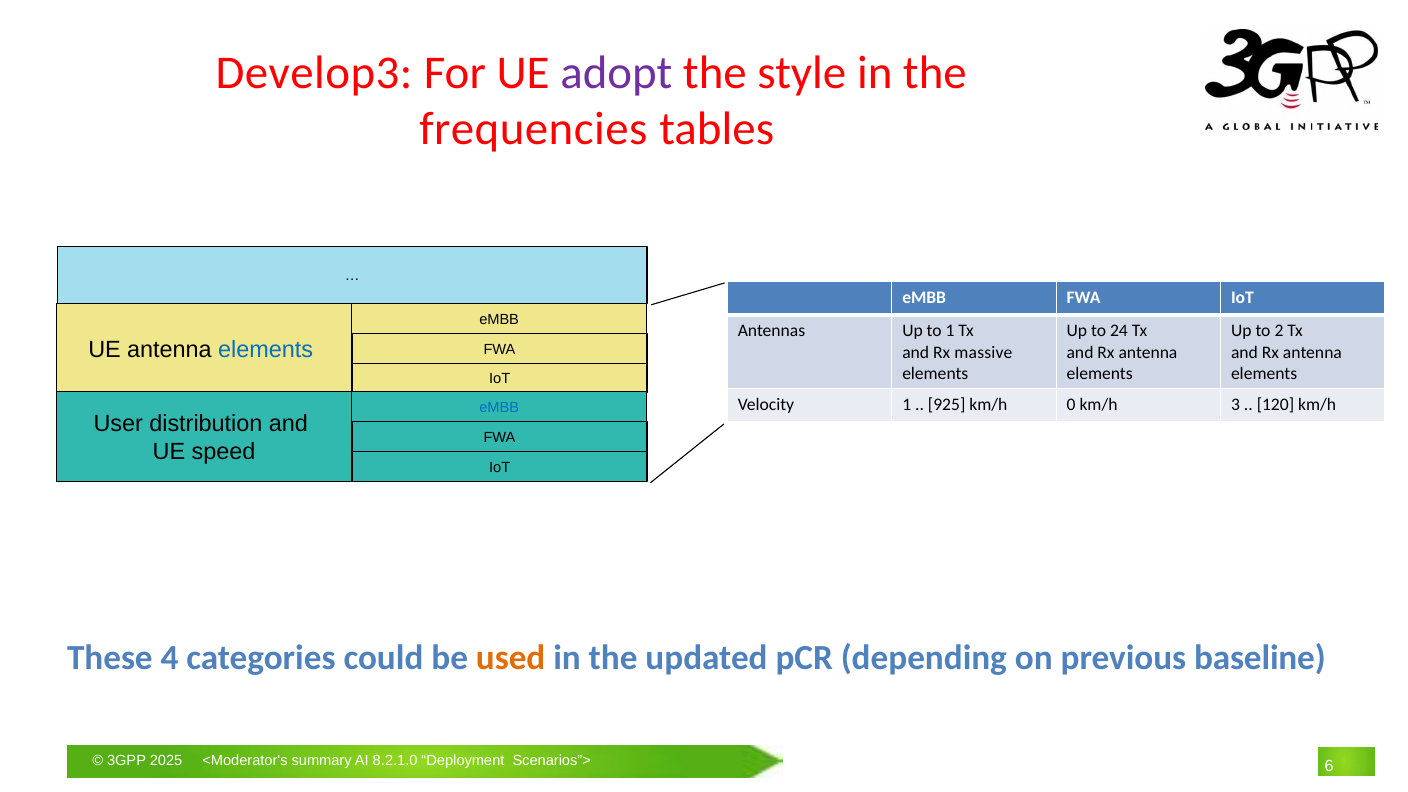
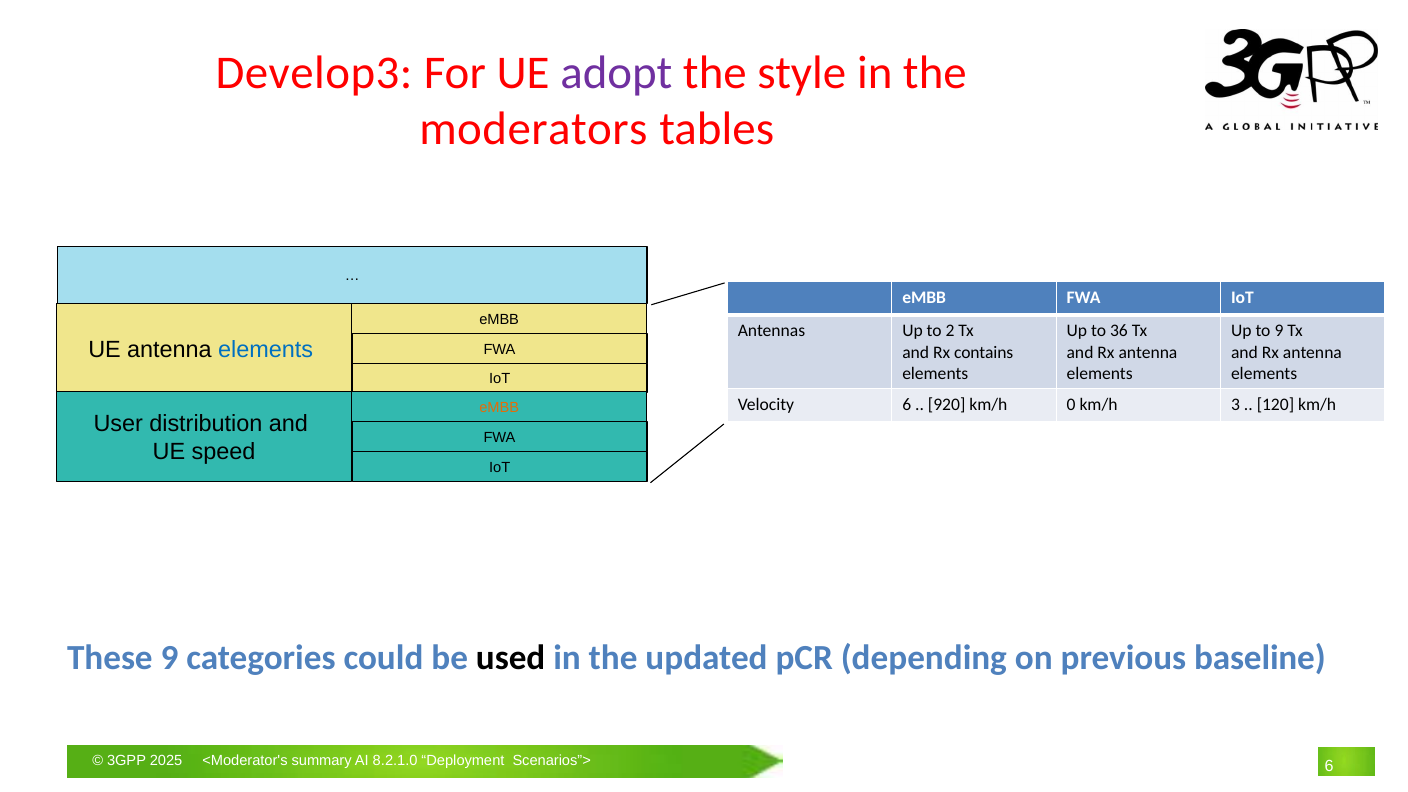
frequencies: frequencies -> moderators (533, 129)
to 1: 1 -> 2 (950, 331)
24: 24 -> 36 (1119, 331)
to 2: 2 -> 9 (1279, 331)
massive: massive -> contains (984, 352)
Velocity 1: 1 -> 6 (907, 405)
925: 925 -> 920 (947, 405)
eMBB colour: blue -> orange (499, 408)
These 4: 4 -> 9 (170, 658)
used colour: orange -> black (511, 658)
